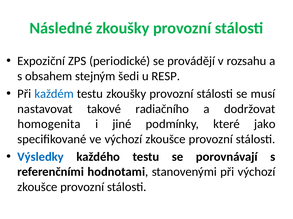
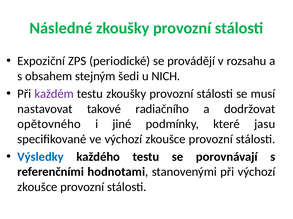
RESP: RESP -> NICH (166, 76)
každém colour: blue -> purple (54, 94)
homogenita: homogenita -> opětovného (49, 124)
jako: jako -> jasu (265, 124)
